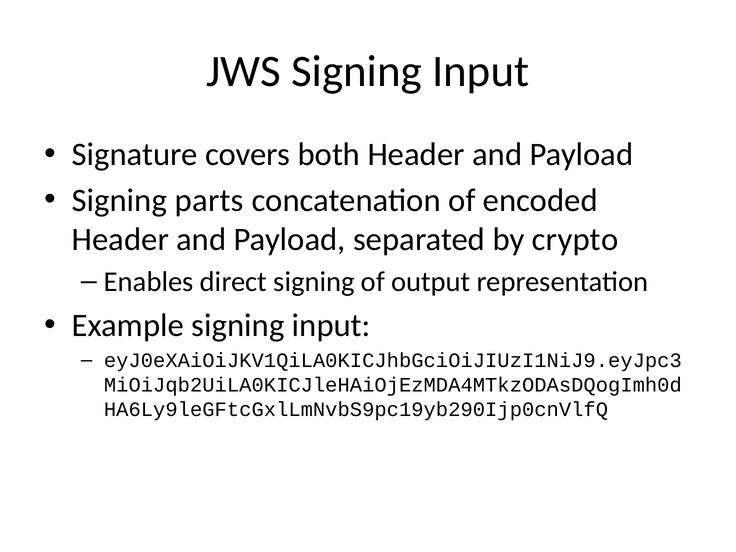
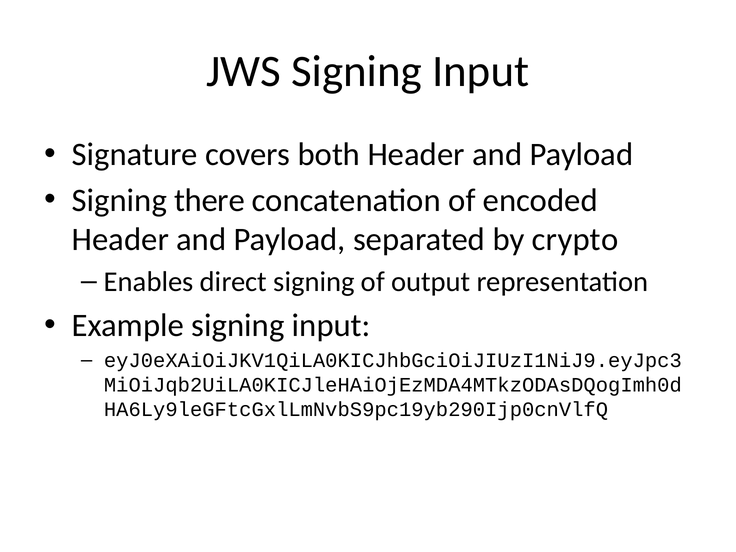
parts: parts -> there (209, 200)
